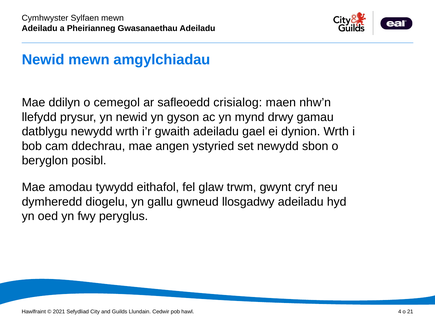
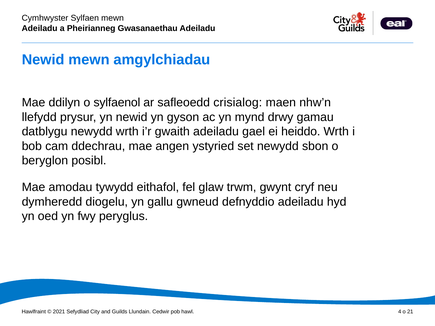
cemegol: cemegol -> sylfaenol (117, 103)
dynion: dynion -> heiddo (301, 132)
llosgadwy: llosgadwy -> defnyddio (248, 202)
